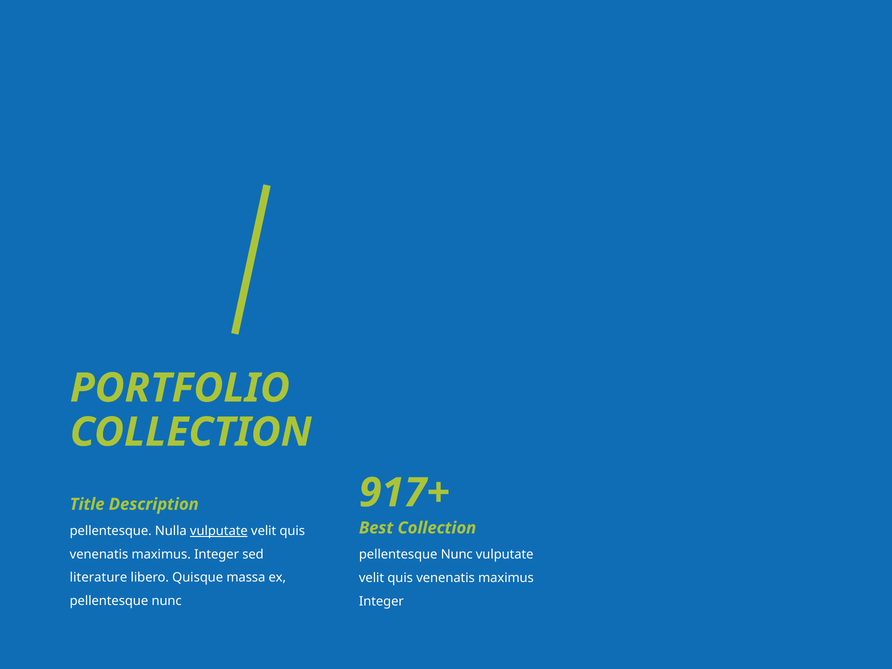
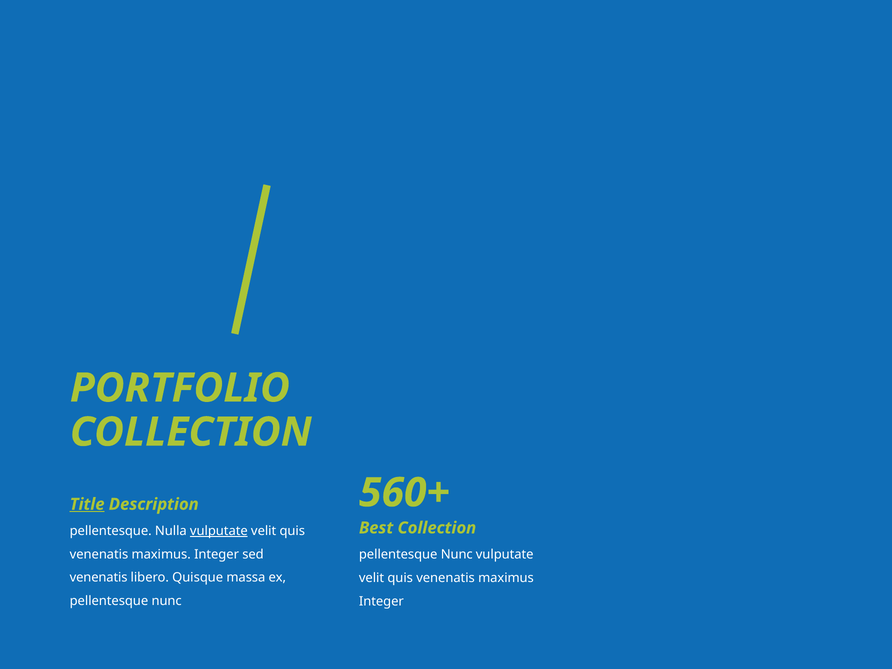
917+: 917+ -> 560+ (404, 493)
Title underline: none -> present (87, 504)
literature: literature -> venenatis (99, 578)
